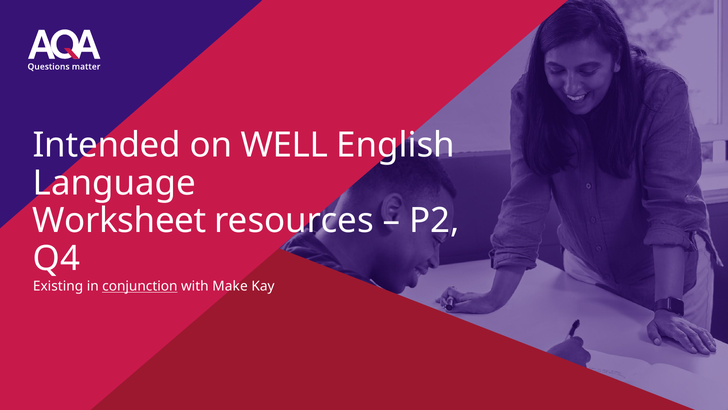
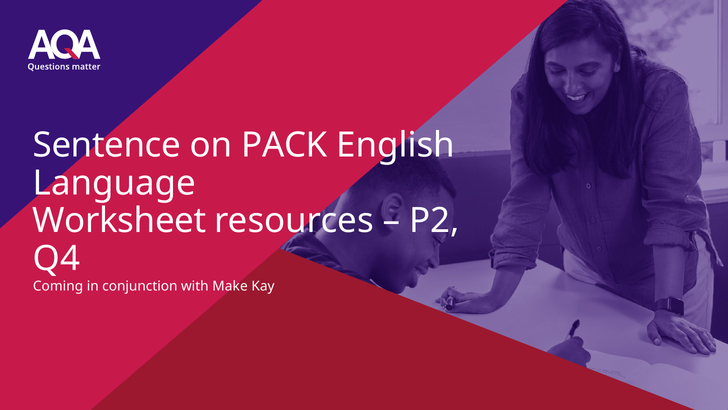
Intended: Intended -> Sentence (107, 145)
WELL: WELL -> PACK (284, 145)
Existing: Existing -> Coming (58, 286)
conjunction underline: present -> none (140, 286)
